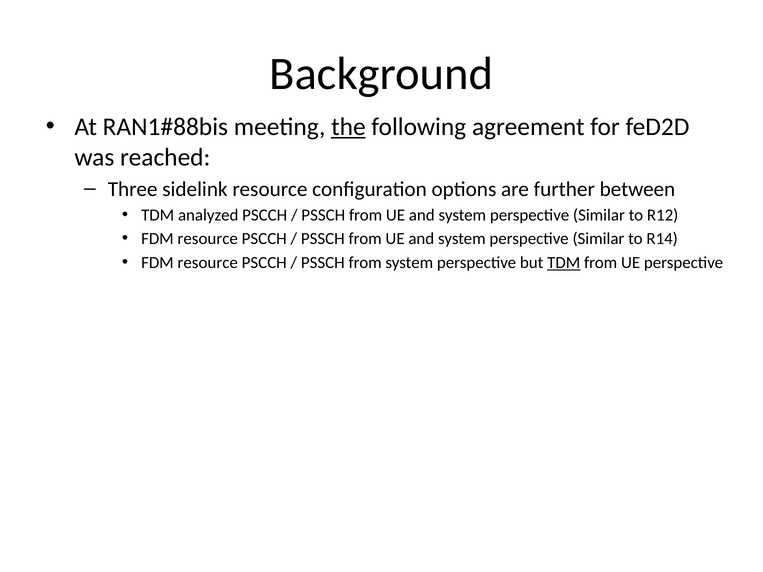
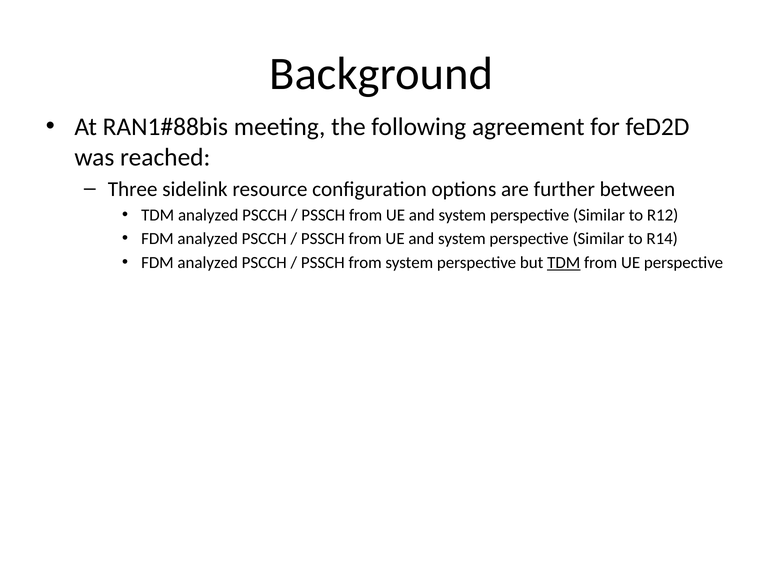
the underline: present -> none (348, 127)
resource: resource -> analyzed (208, 239)
resource: resource -> analyzed (208, 263)
